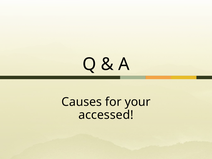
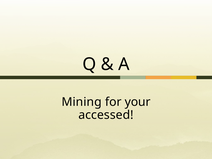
Causes: Causes -> Mining (82, 102)
